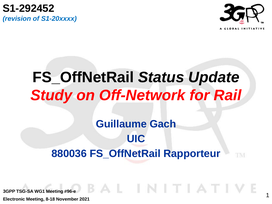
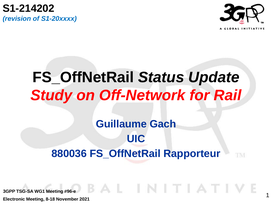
S1-292452: S1-292452 -> S1-214202 (29, 8)
